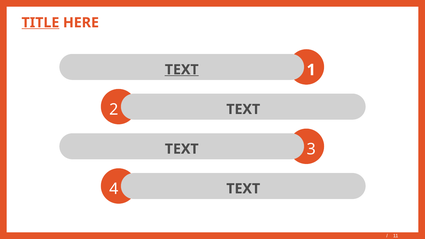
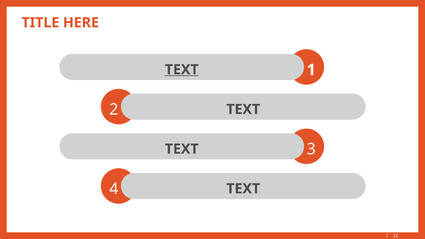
TITLE underline: present -> none (40, 23)
